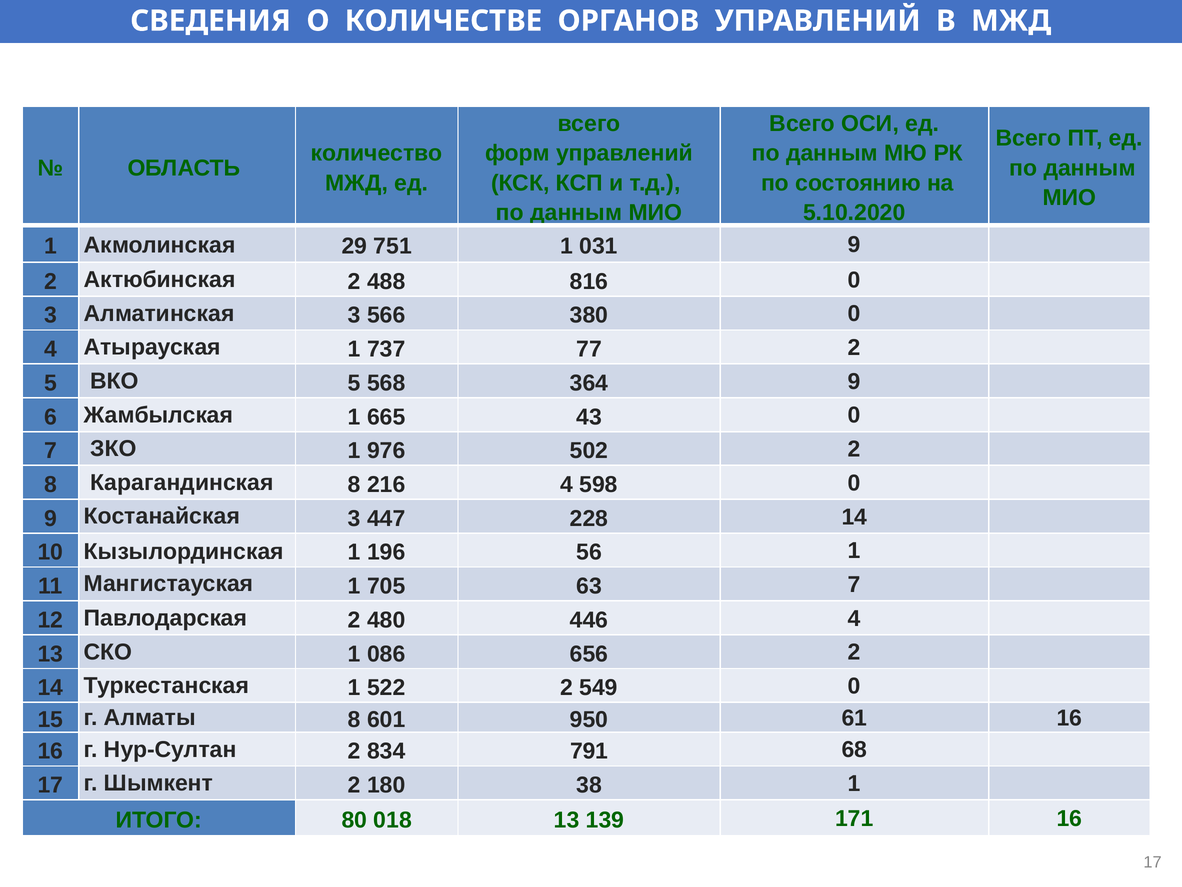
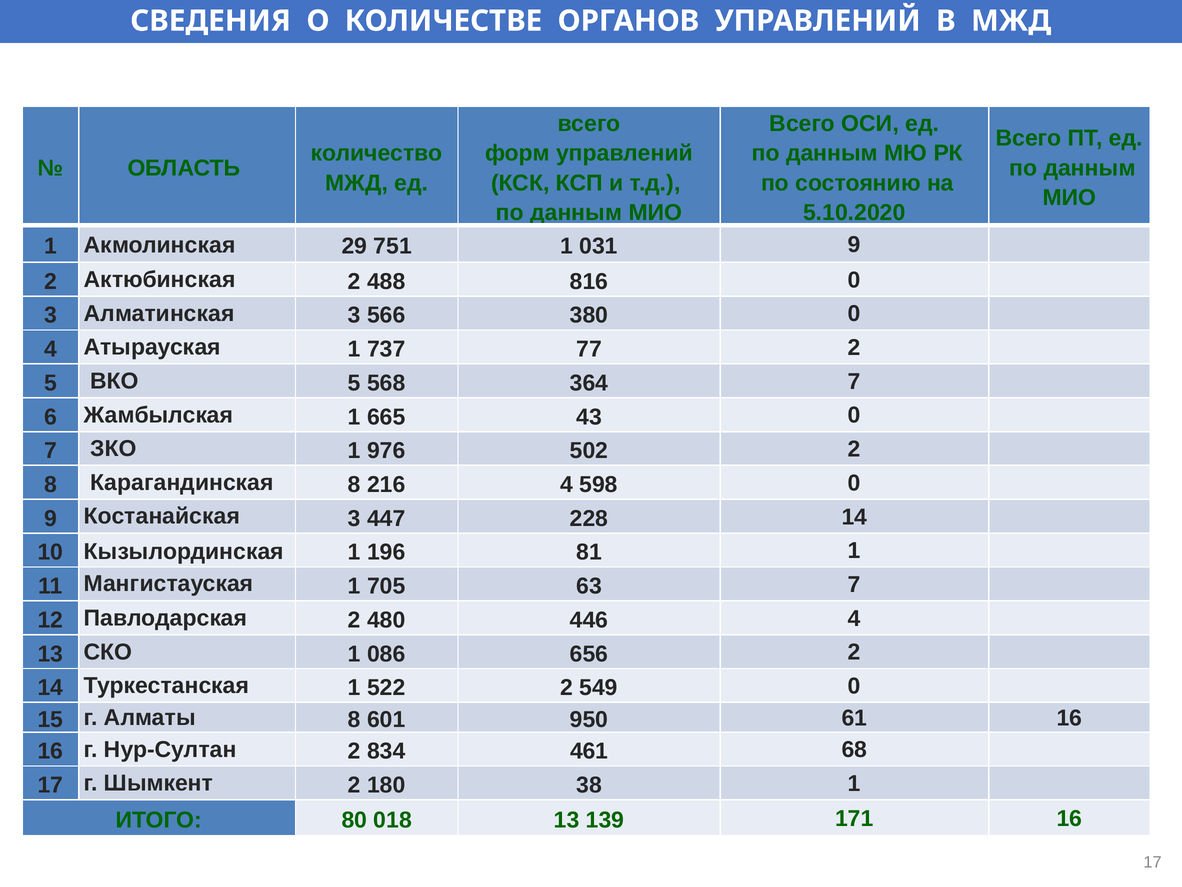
364 9: 9 -> 7 (854, 381)
56: 56 -> 81 (589, 552)
791: 791 -> 461 (589, 751)
